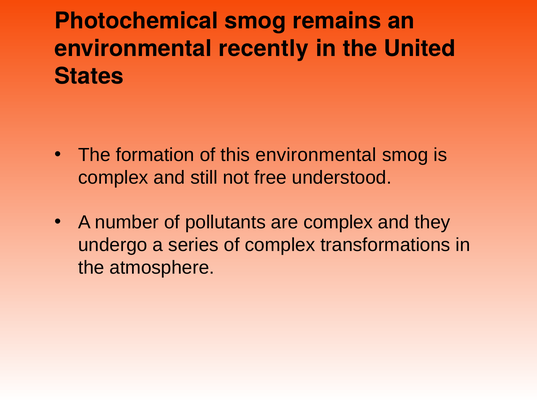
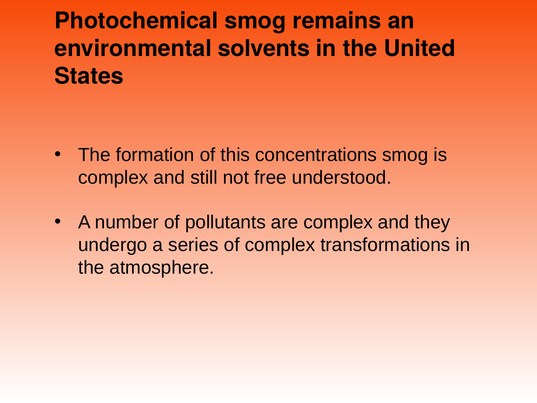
recently: recently -> solvents (264, 49)
this environmental: environmental -> concentrations (316, 155)
